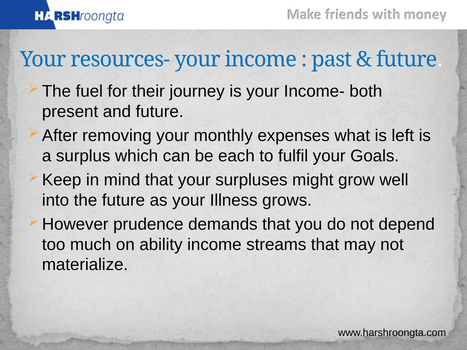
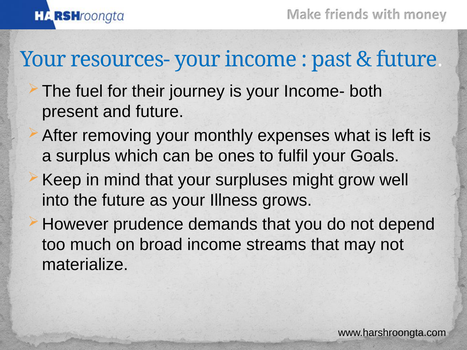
each: each -> ones (236, 156)
ability: ability -> broad (161, 245)
